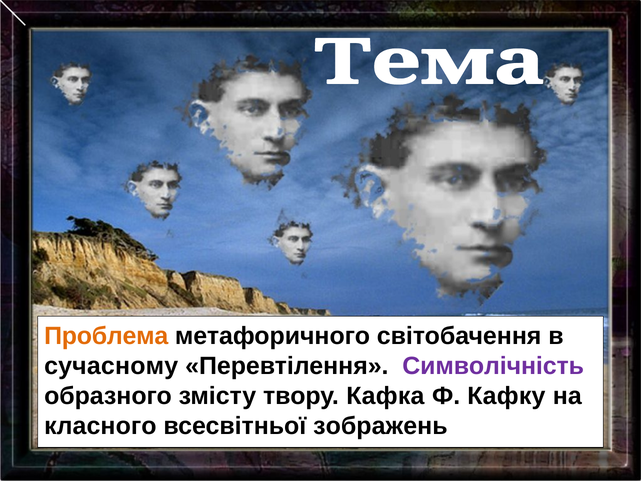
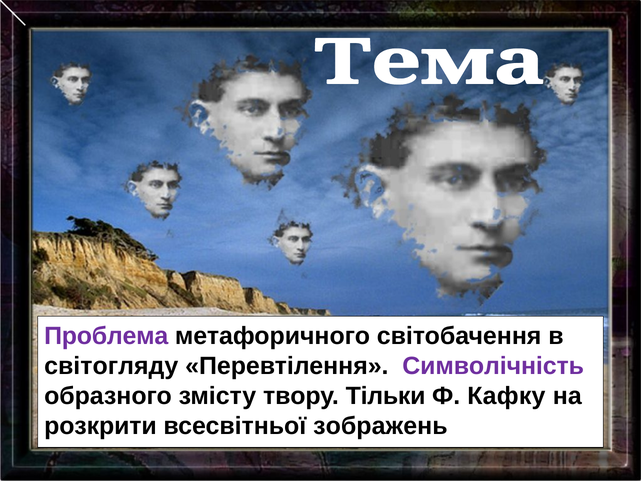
Проблема colour: orange -> purple (106, 336)
сучасному: сучасному -> світогляду (111, 366)
Кафка: Кафка -> Тільки (386, 396)
класного: класного -> розкрити (100, 426)
